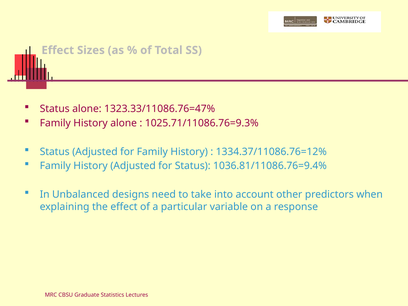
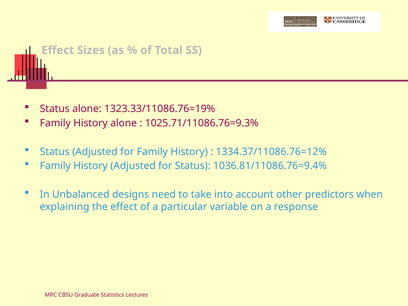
1323.33/11086.76=47%: 1323.33/11086.76=47% -> 1323.33/11086.76=19% (160, 109)
